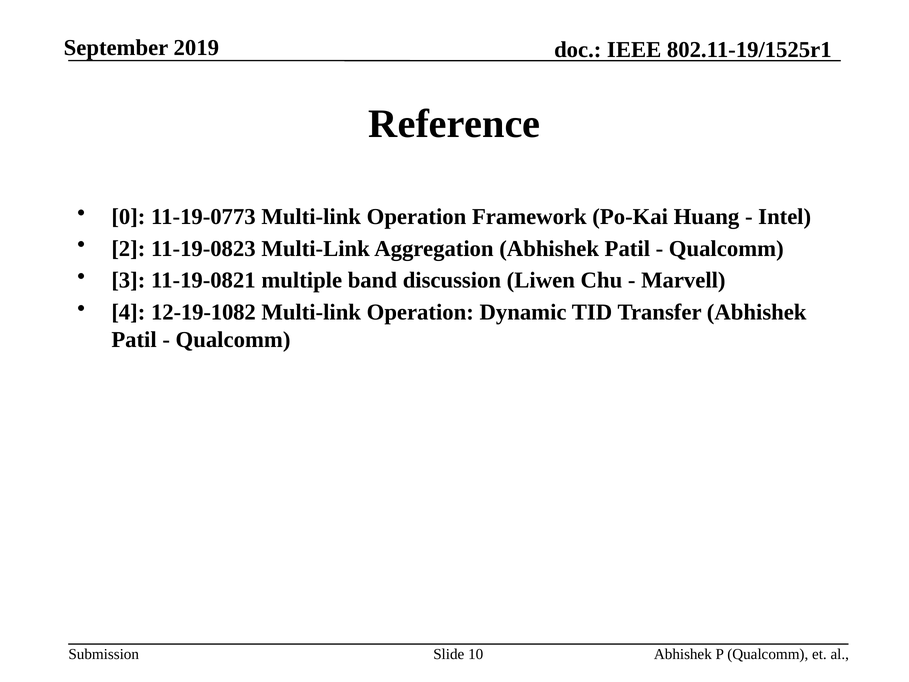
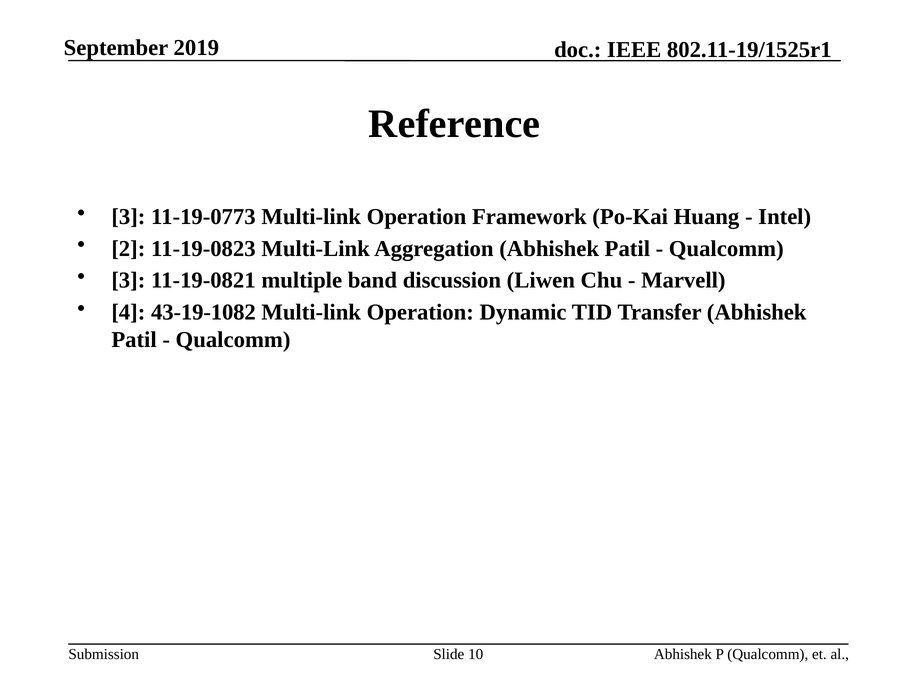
0: 0 -> 3 (128, 217)
12-19-1082: 12-19-1082 -> 43-19-1082 (203, 312)
